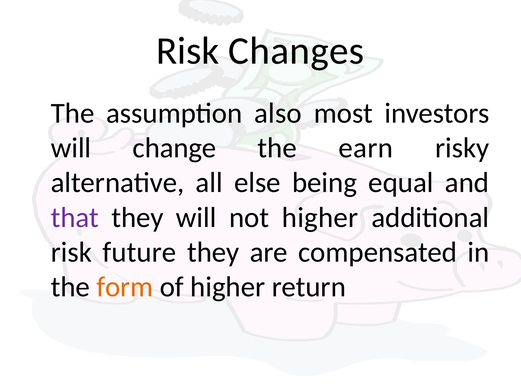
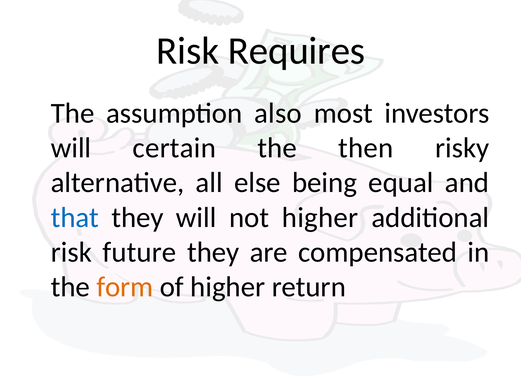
Changes: Changes -> Requires (297, 51)
change: change -> certain (174, 148)
earn: earn -> then (366, 148)
that colour: purple -> blue (75, 217)
